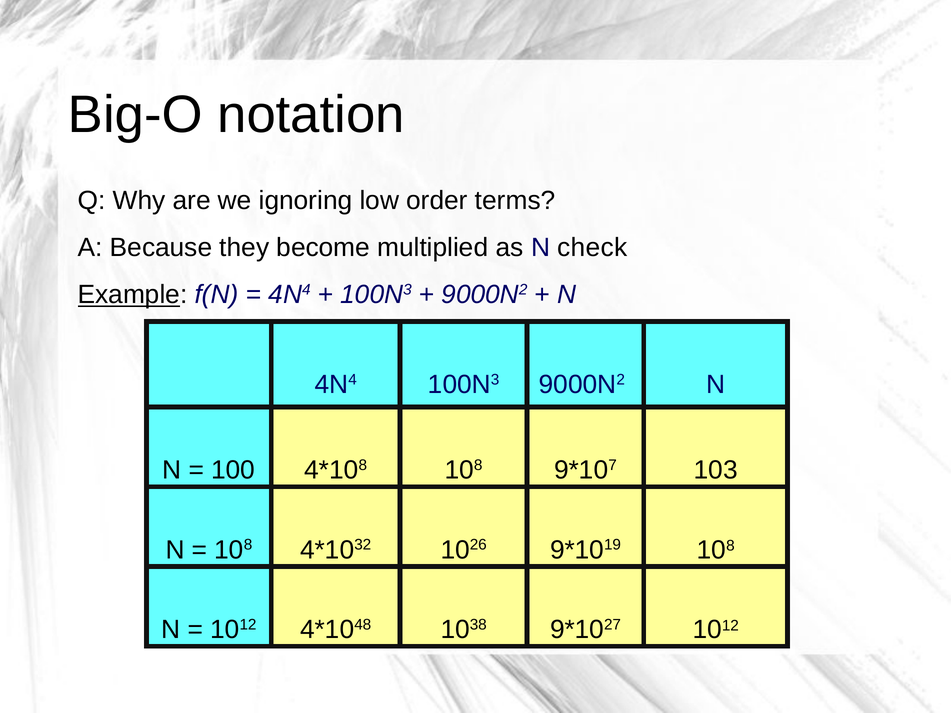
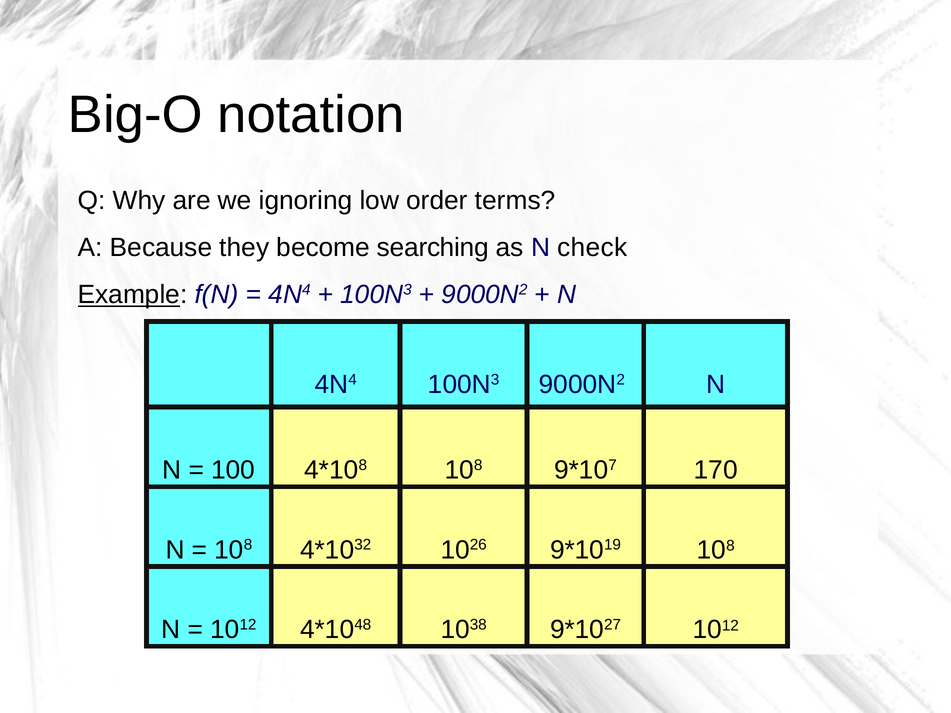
multiplied: multiplied -> searching (433, 248)
103: 103 -> 170 (716, 470)
